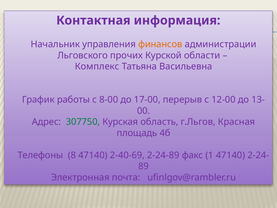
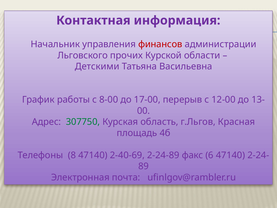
финансов colour: orange -> red (160, 44)
Комплекс: Комплекс -> Детскими (97, 66)
1: 1 -> 6 (209, 155)
